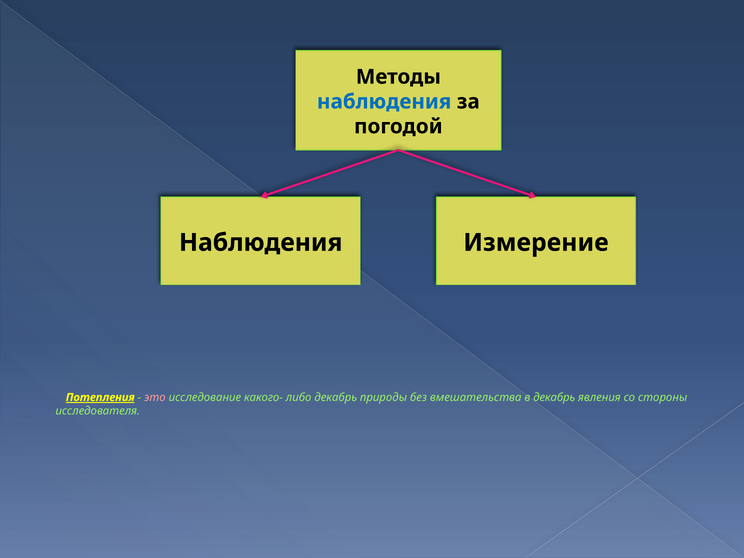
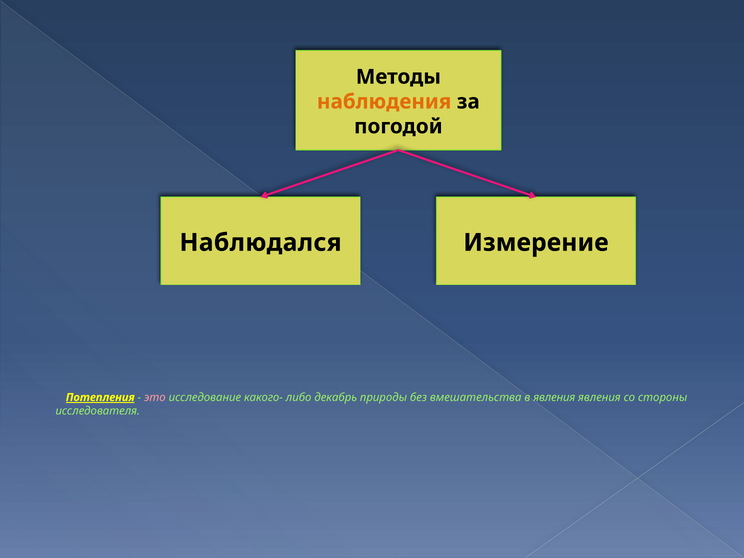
наблюдения colour: blue -> orange (384, 102)
Наблюдения: Наблюдения -> Наблюдался (261, 243)
в декабрь: декабрь -> явления (554, 397)
